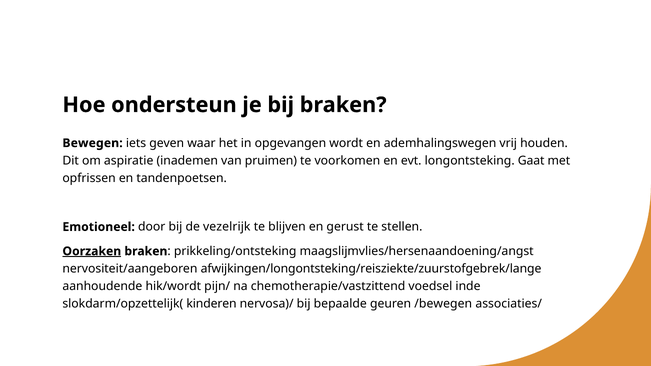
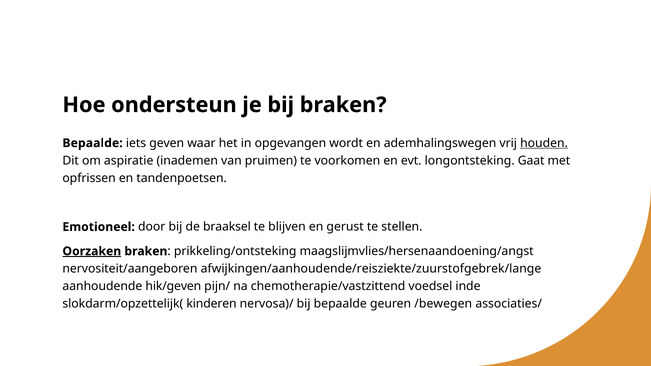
Bewegen: Bewegen -> Bepaalde (93, 143)
houden underline: none -> present (544, 143)
vezelrijk: vezelrijk -> braaksel (227, 227)
afwijkingen/longontsteking/reisziekte/zuurstofgebrek/lange: afwijkingen/longontsteking/reisziekte/zuurstofgebrek/lange -> afwijkingen/aanhoudende/reisziekte/zuurstofgebrek/lange (371, 269)
hik/wordt: hik/wordt -> hik/geven (173, 286)
